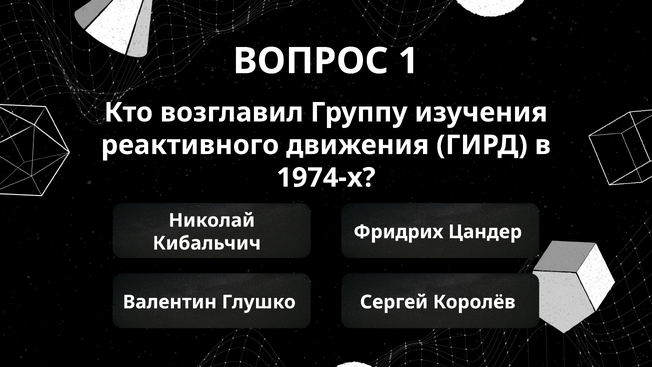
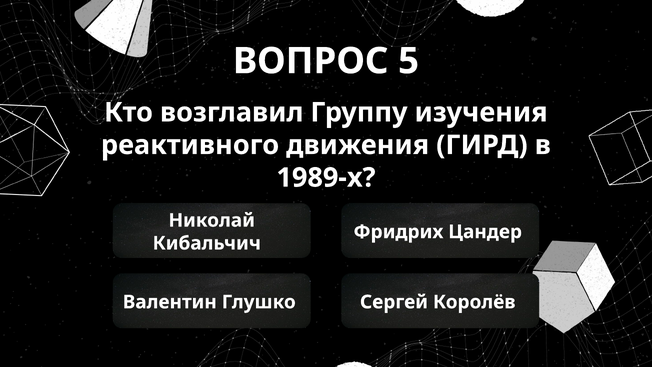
1: 1 -> 5 (409, 61)
1974-х: 1974-х -> 1989-х (326, 178)
